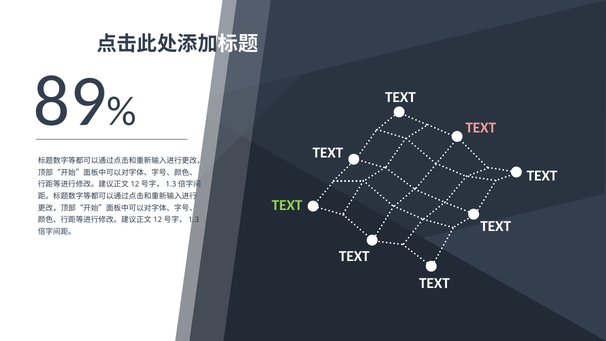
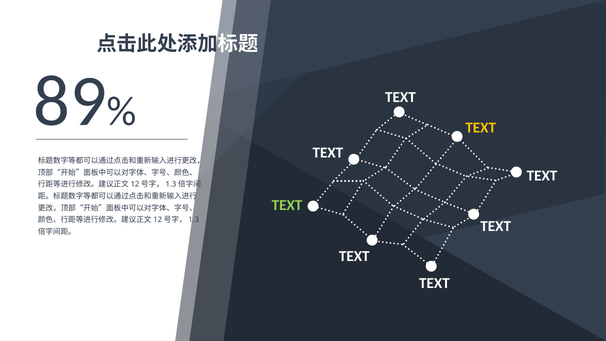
TEXT colour: pink -> yellow (481, 128)
